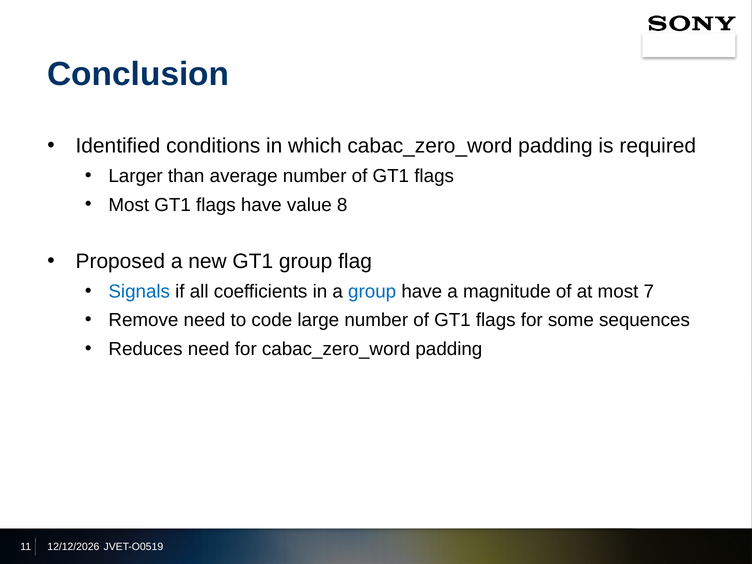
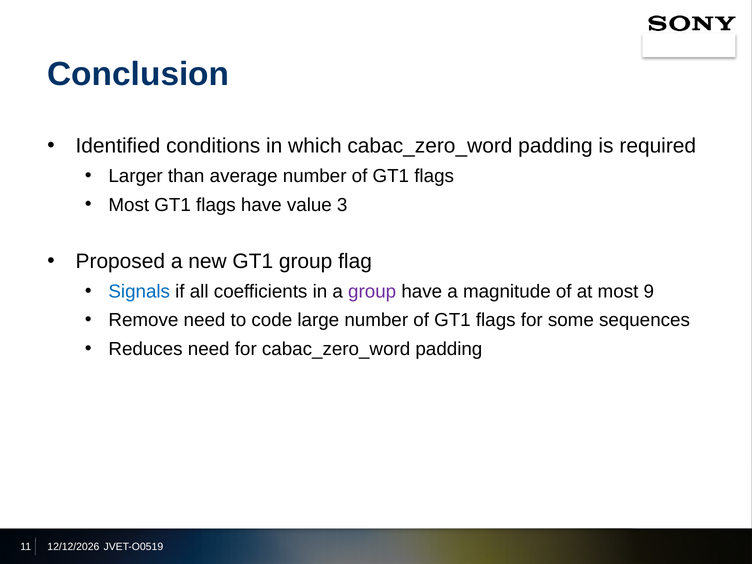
8: 8 -> 3 (342, 205)
group colour: blue -> purple (372, 291)
7: 7 -> 9 (649, 291)
